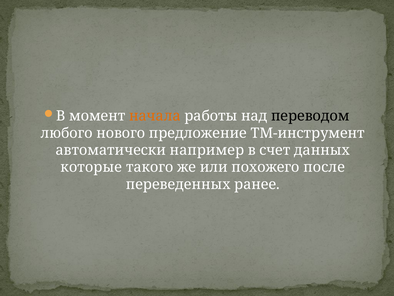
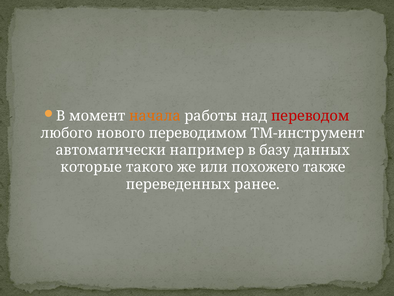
переводом colour: black -> red (310, 116)
предложение: предложение -> переводимом (198, 133)
счет: счет -> базу (275, 150)
после: после -> также (324, 167)
